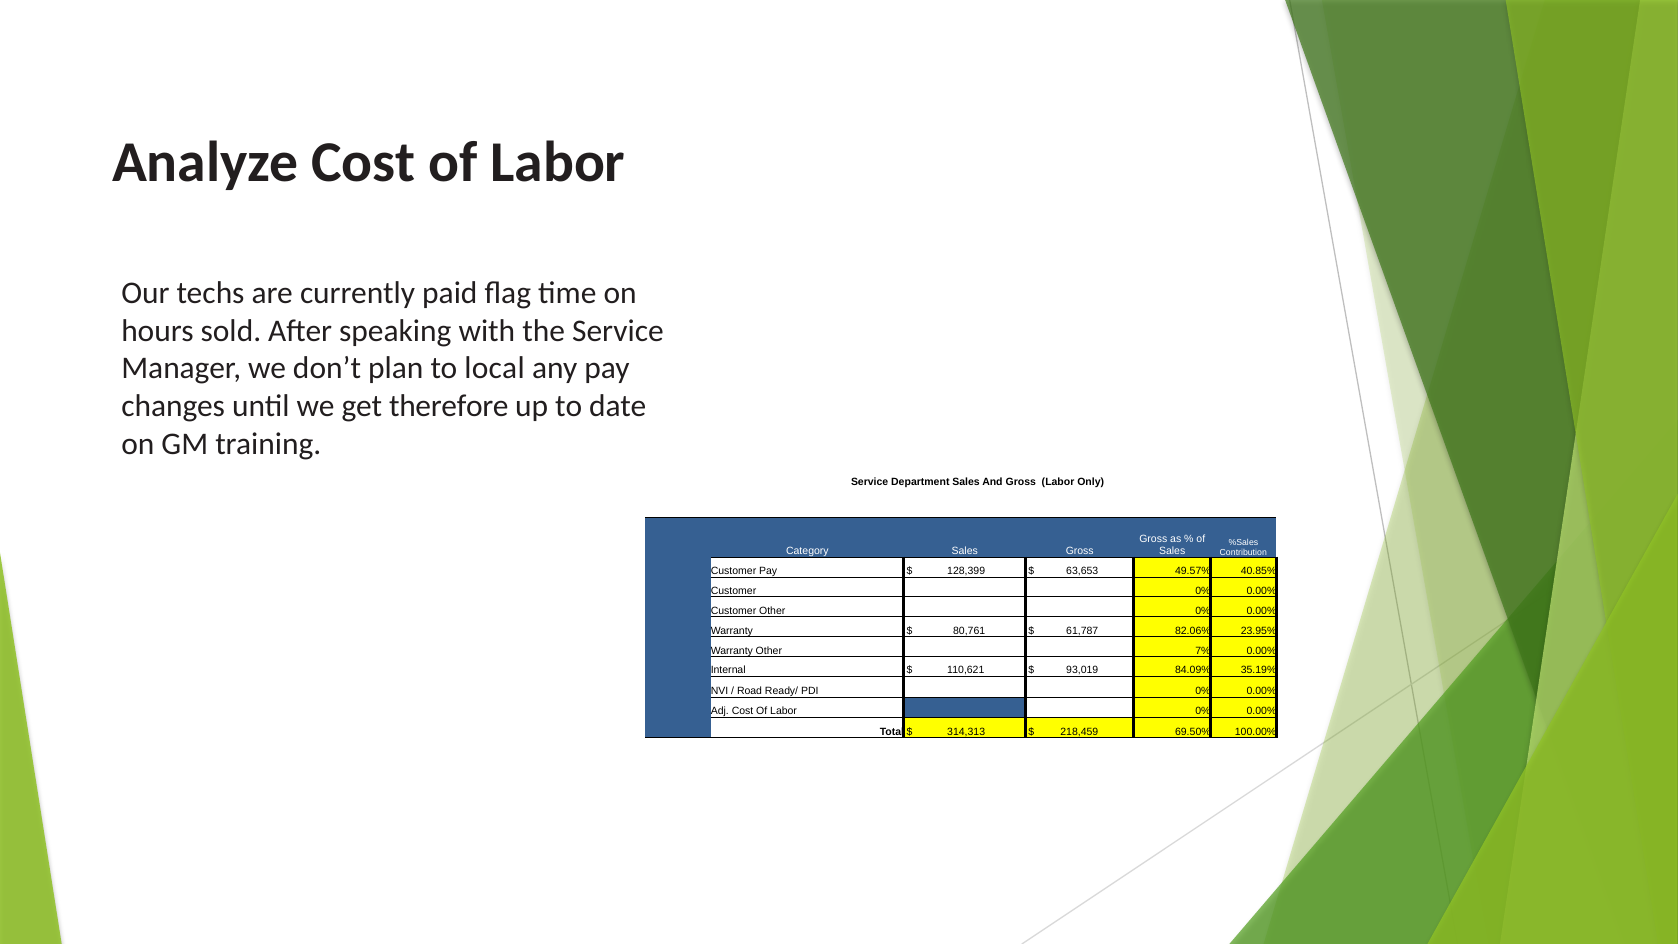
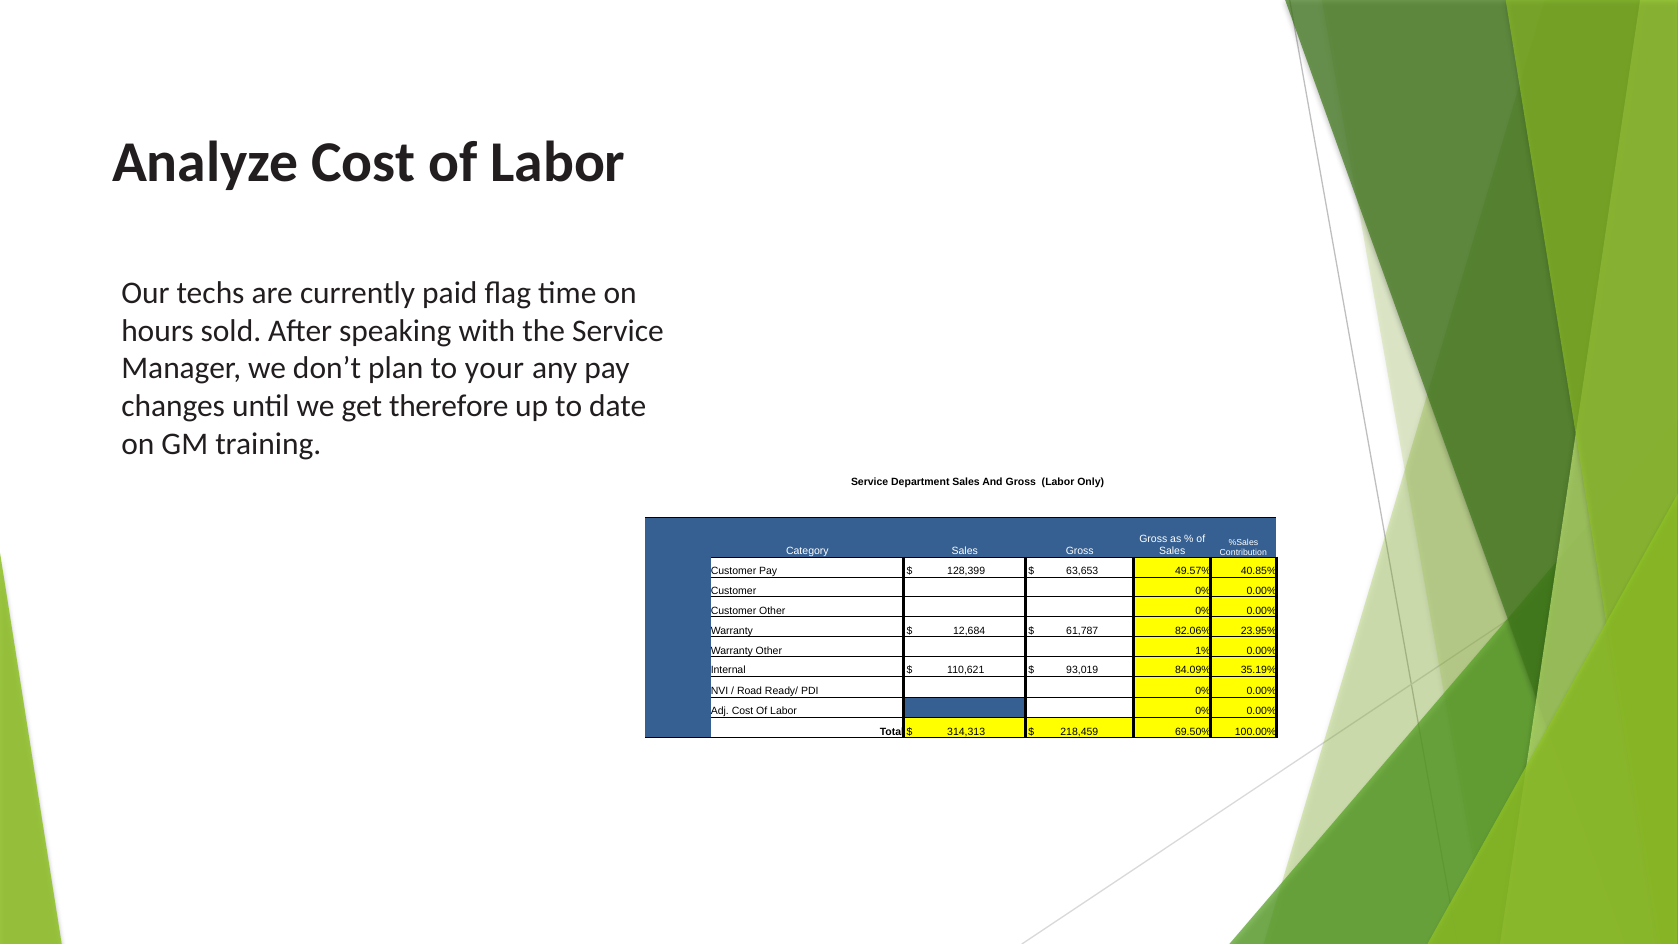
local: local -> your (495, 369)
80,761: 80,761 -> 12,684 (969, 631)
7%: 7% -> 1% (1203, 651)
